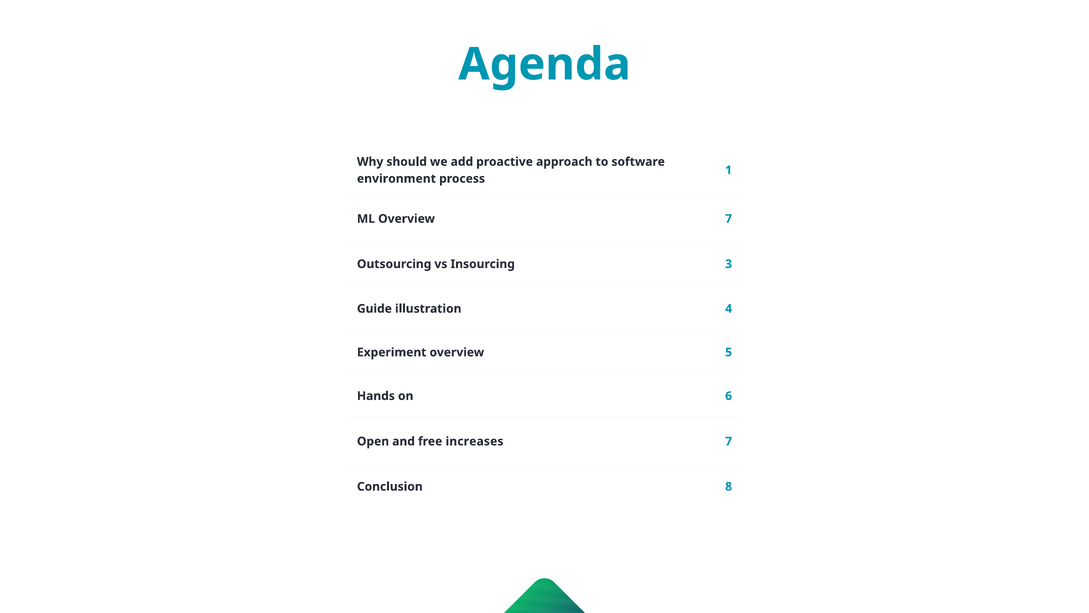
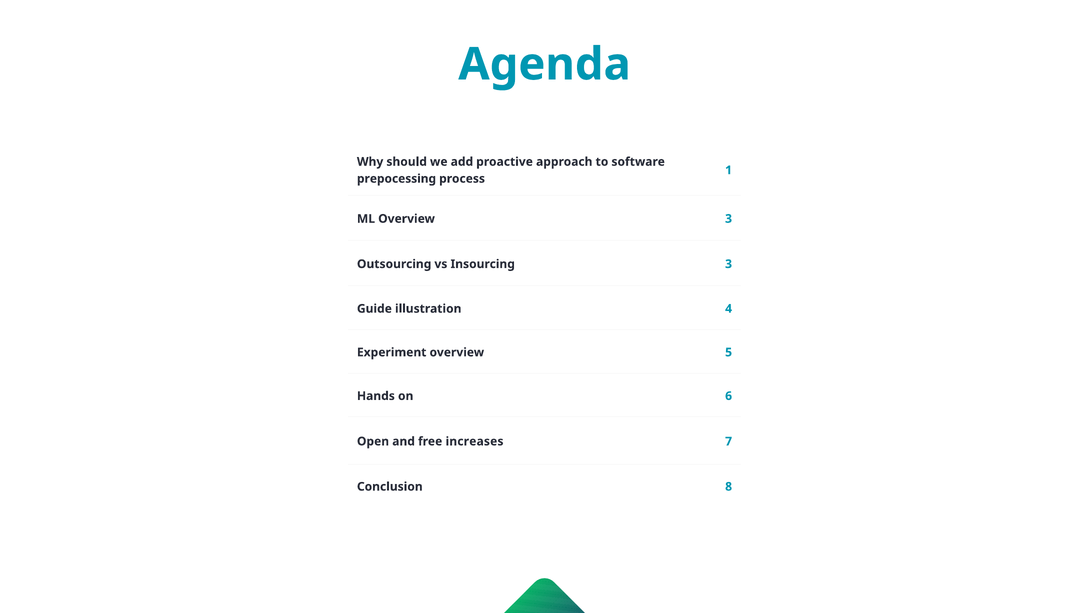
environment: environment -> prepocessing (397, 179)
Overview 7: 7 -> 3 (729, 219)
